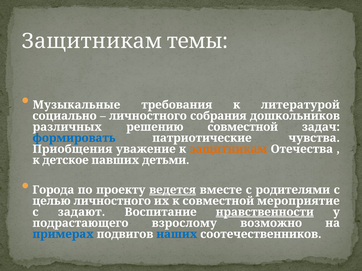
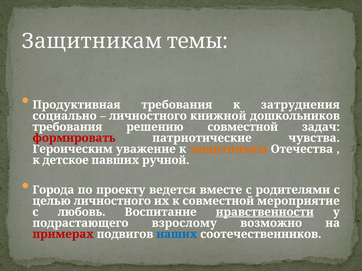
Музыкальные: Музыкальные -> Продуктивная (77, 105)
литературой: литературой -> затруднения (300, 105)
собрания: собрания -> книжной (218, 116)
различных: различных -> требования (67, 127)
формировать colour: blue -> red (74, 138)
Приобщения: Приобщения -> Героическим (73, 149)
детьми: детьми -> ручной (166, 160)
ведется underline: present -> none (173, 190)
задают: задают -> любовь (82, 212)
примерах colour: blue -> red (63, 235)
